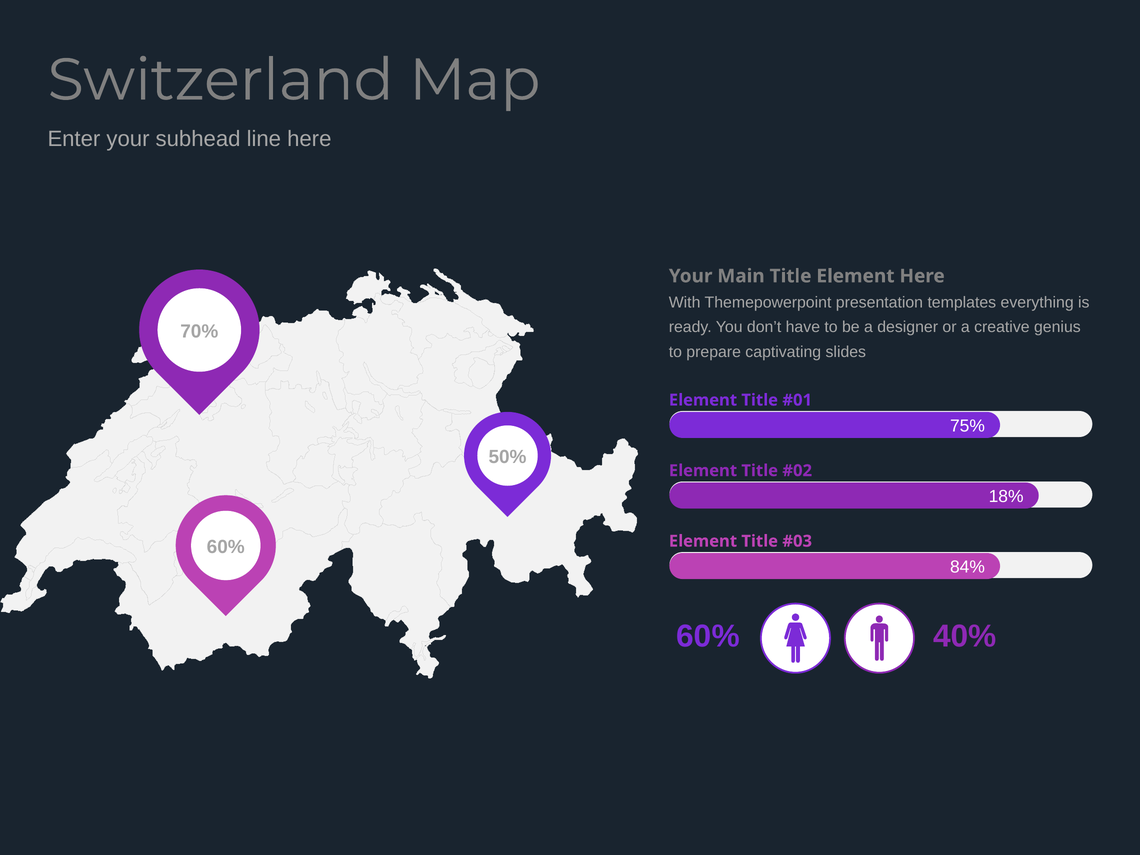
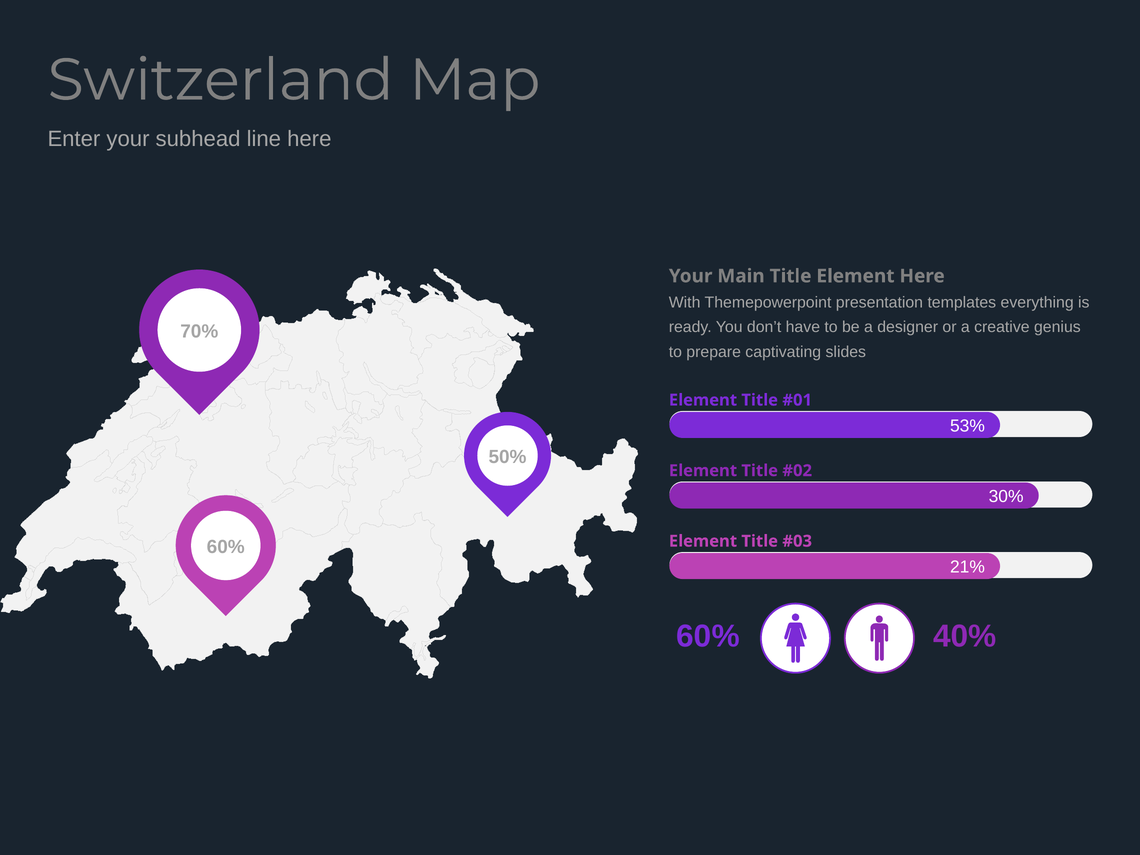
75%: 75% -> 53% (967, 426)
18%: 18% -> 30% (1006, 497)
84%: 84% -> 21% (967, 567)
